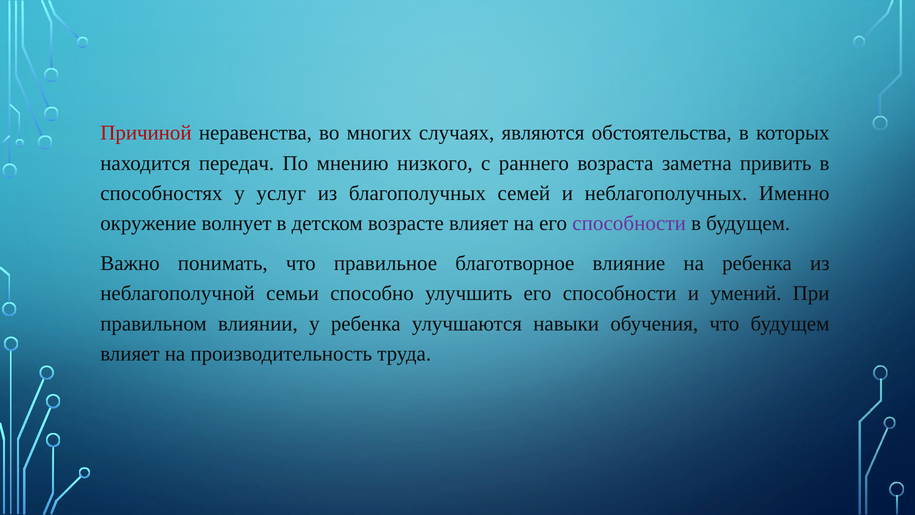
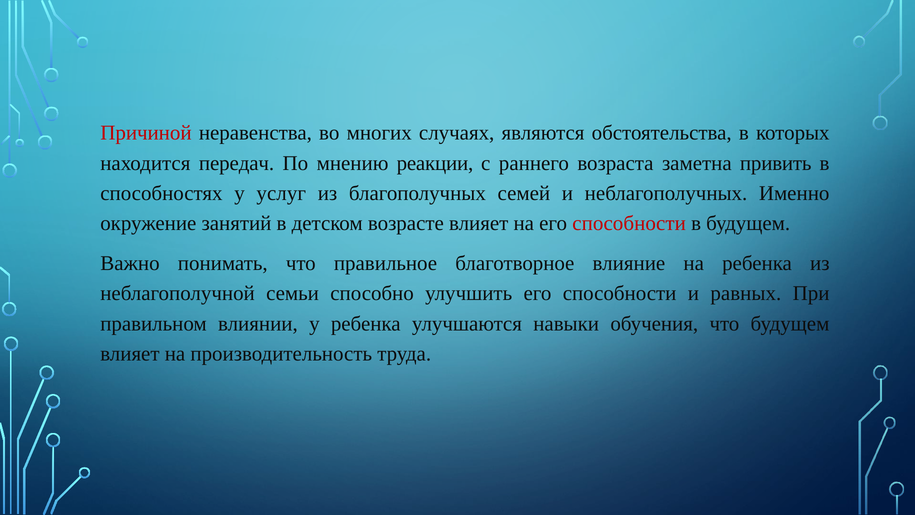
низкого: низкого -> реакции (435, 163)
волнует: волнует -> занятий (237, 223)
способности colour: purple -> red (629, 223)
умений: умений -> равных (746, 293)
